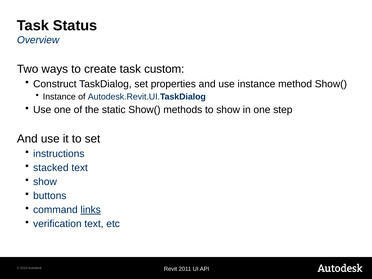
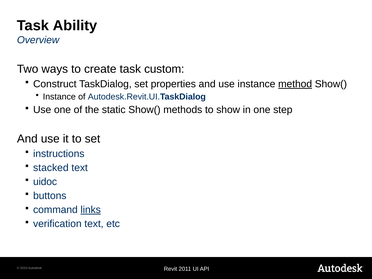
Status: Status -> Ability (75, 26)
method underline: none -> present (295, 84)
show: show -> uidoc (45, 182)
